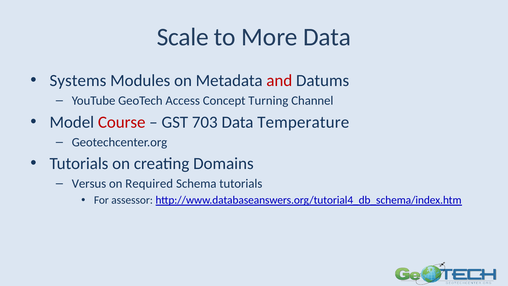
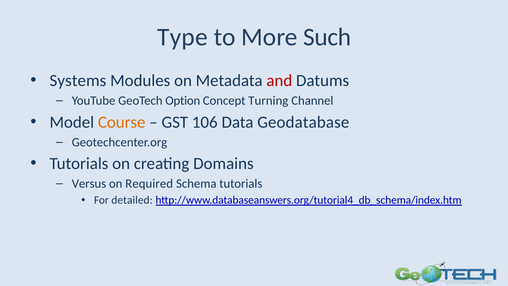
Scale: Scale -> Type (182, 37)
More Data: Data -> Such (327, 37)
Access: Access -> Option (183, 101)
Course colour: red -> orange (122, 122)
703: 703 -> 106 (205, 122)
Temperature: Temperature -> Geodatabase (303, 122)
assessor: assessor -> detailed (132, 200)
